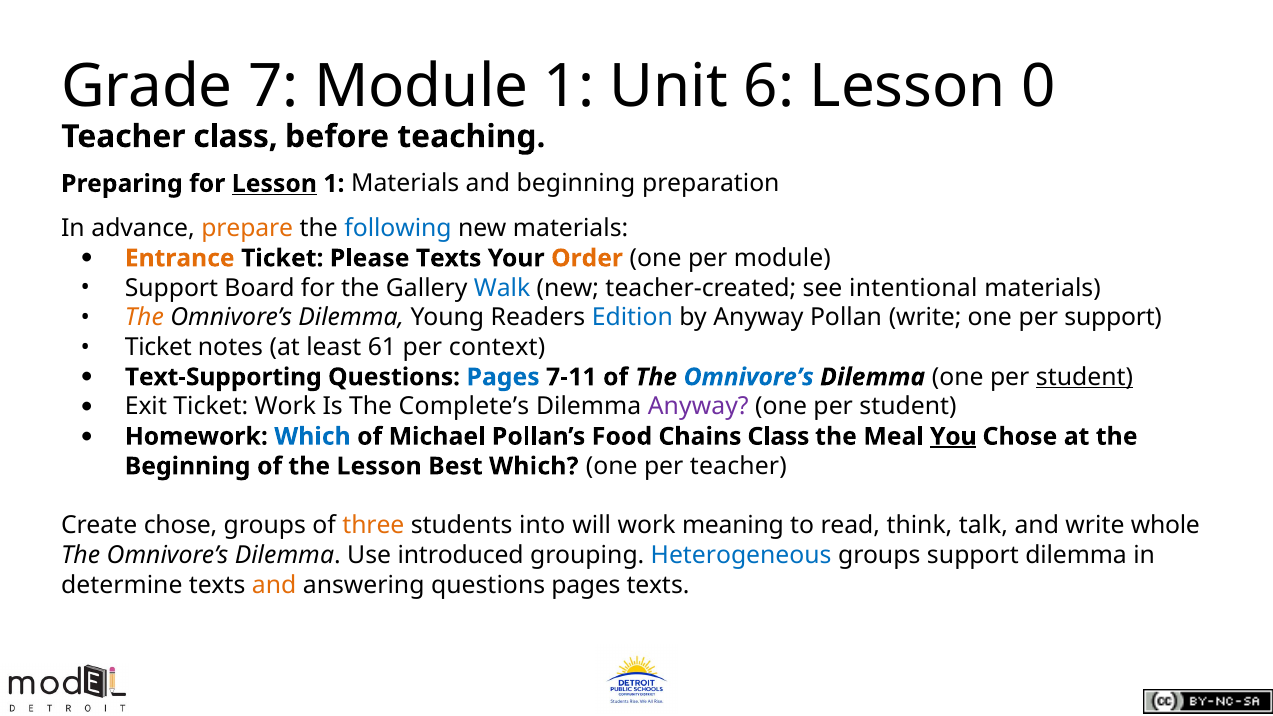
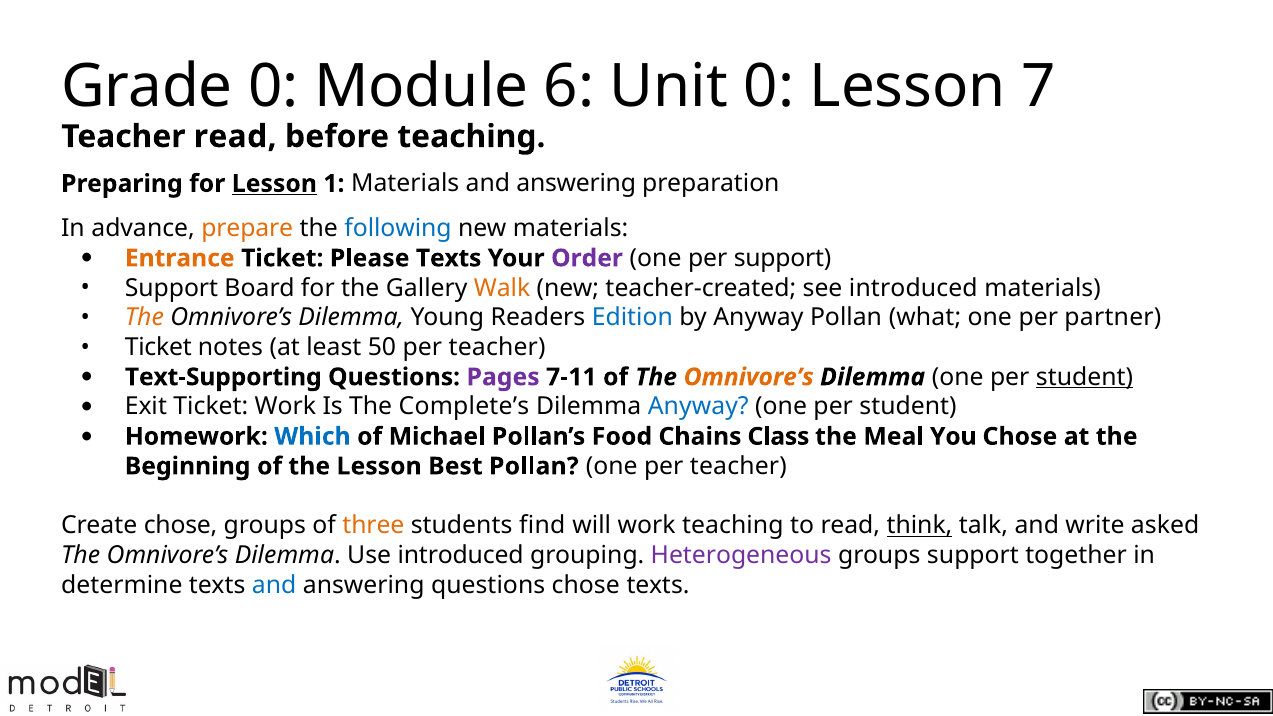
Grade 7: 7 -> 0 (274, 87)
Module 1: 1 -> 6 (569, 87)
Unit 6: 6 -> 0 (769, 87)
0: 0 -> 7 (1039, 87)
Teacher class: class -> read (235, 137)
Materials and beginning: beginning -> answering (576, 184)
Order colour: orange -> purple (587, 258)
per module: module -> support (782, 258)
Walk colour: blue -> orange (502, 288)
see intentional: intentional -> introduced (913, 288)
Pollan write: write -> what (925, 318)
per support: support -> partner (1113, 318)
61: 61 -> 50 (382, 347)
context: context -> teacher (497, 347)
Pages colour: blue -> purple (503, 377)
Omnivore’s colour: blue -> orange (749, 377)
Anyway colour: purple -> blue (698, 407)
You underline: present -> none (953, 437)
Best Which: Which -> Pollan (534, 466)
into: into -> find (542, 526)
work meaning: meaning -> teaching (733, 526)
think underline: none -> present (919, 526)
whole: whole -> asked (1165, 526)
Heterogeneous colour: blue -> purple (741, 555)
support dilemma: dilemma -> together (1076, 555)
and colour: orange -> blue (274, 585)
answering questions pages: pages -> chose (586, 585)
